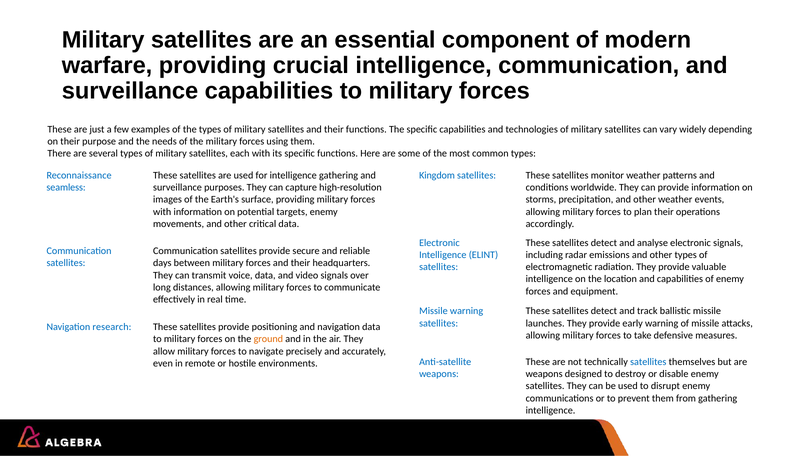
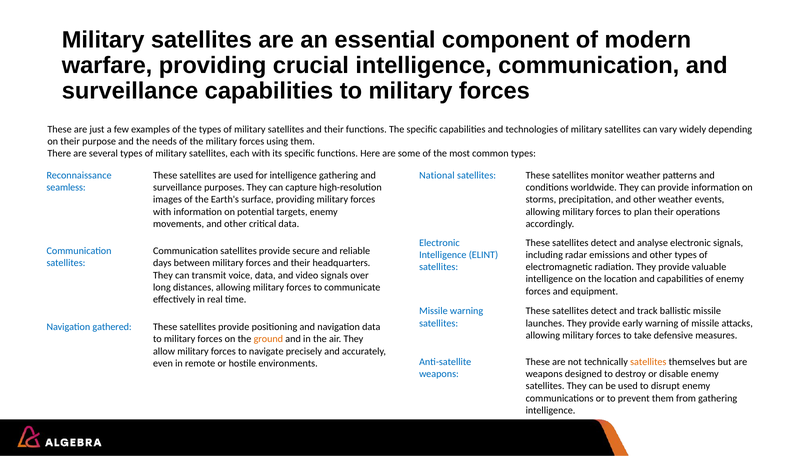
Kingdom: Kingdom -> National (437, 175)
research: research -> gathered (112, 327)
satellites colour: blue -> orange (648, 362)
